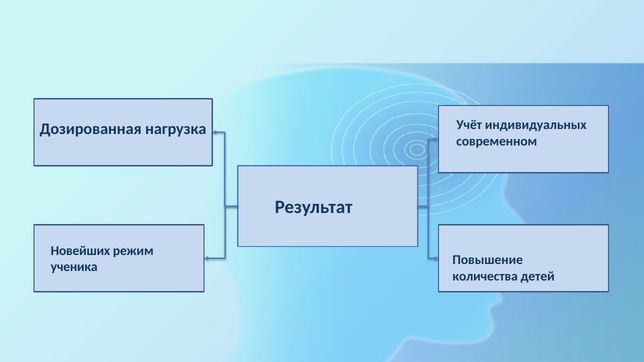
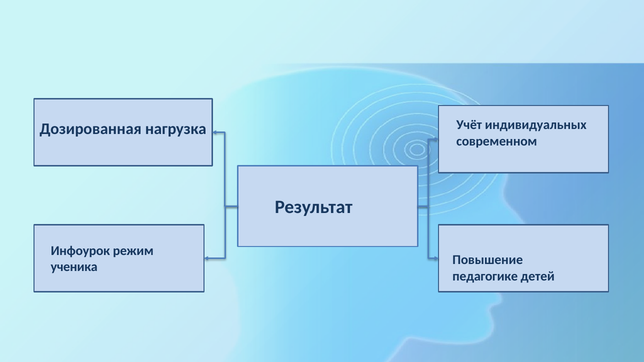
Новейших: Новейших -> Инфоурок (80, 251)
количества: количества -> педагогике (485, 276)
